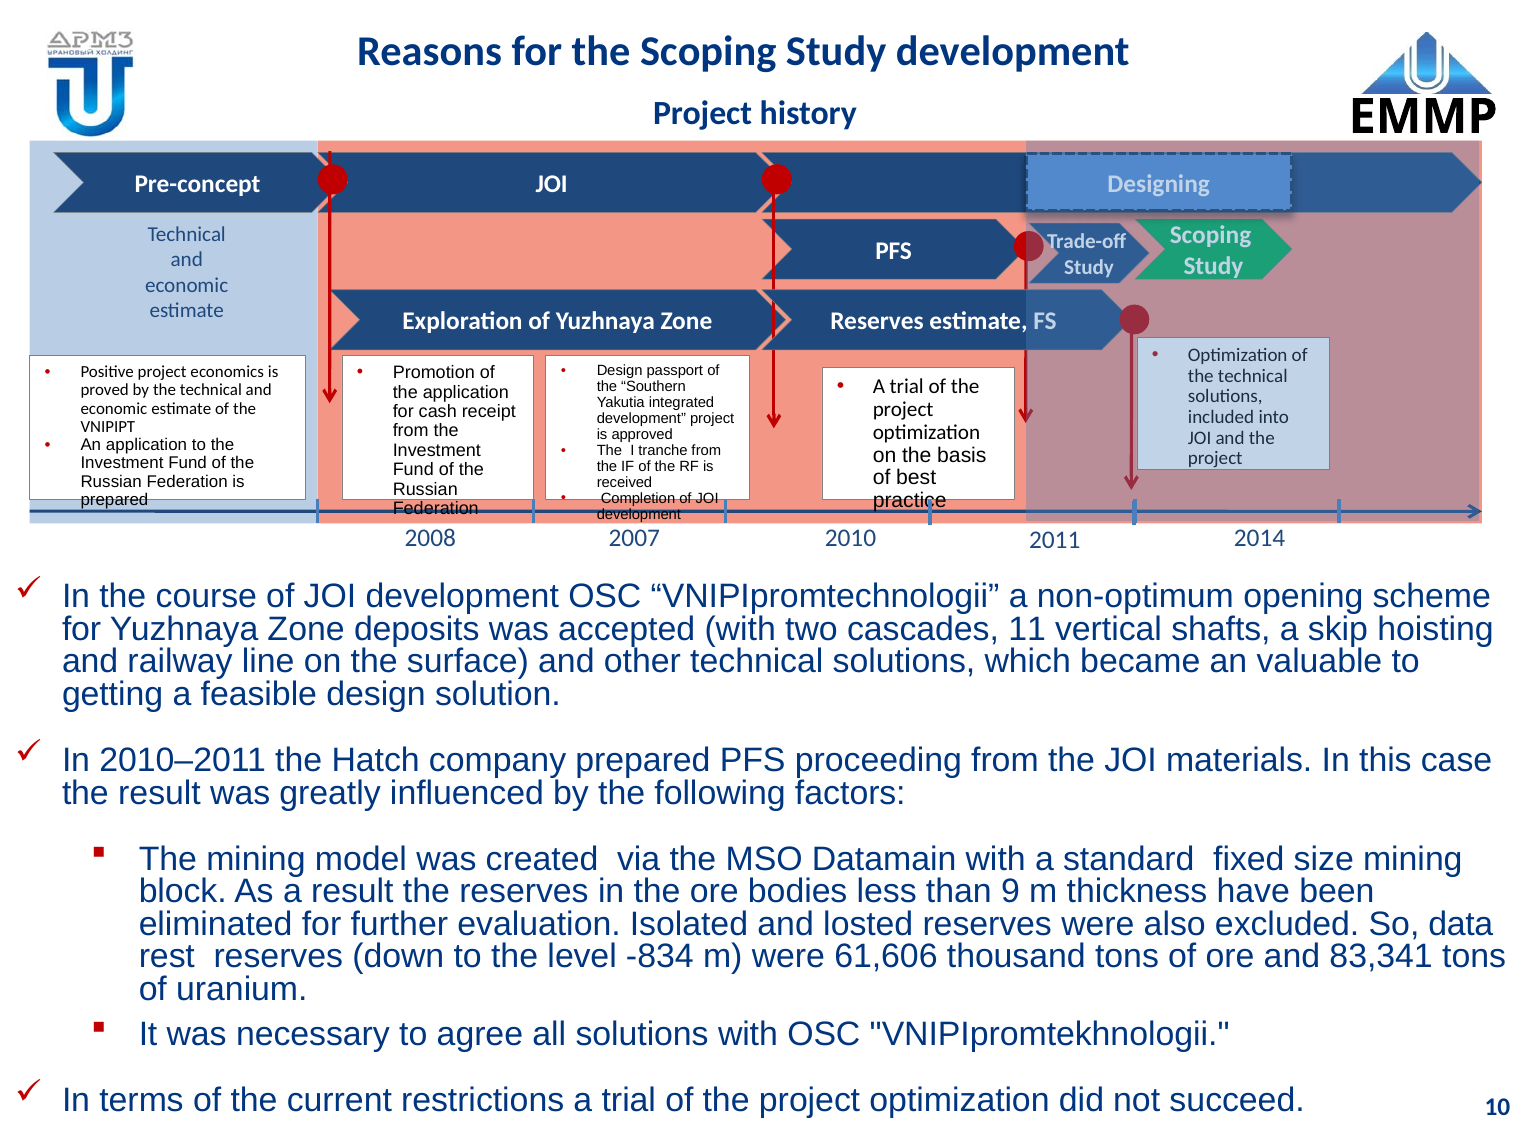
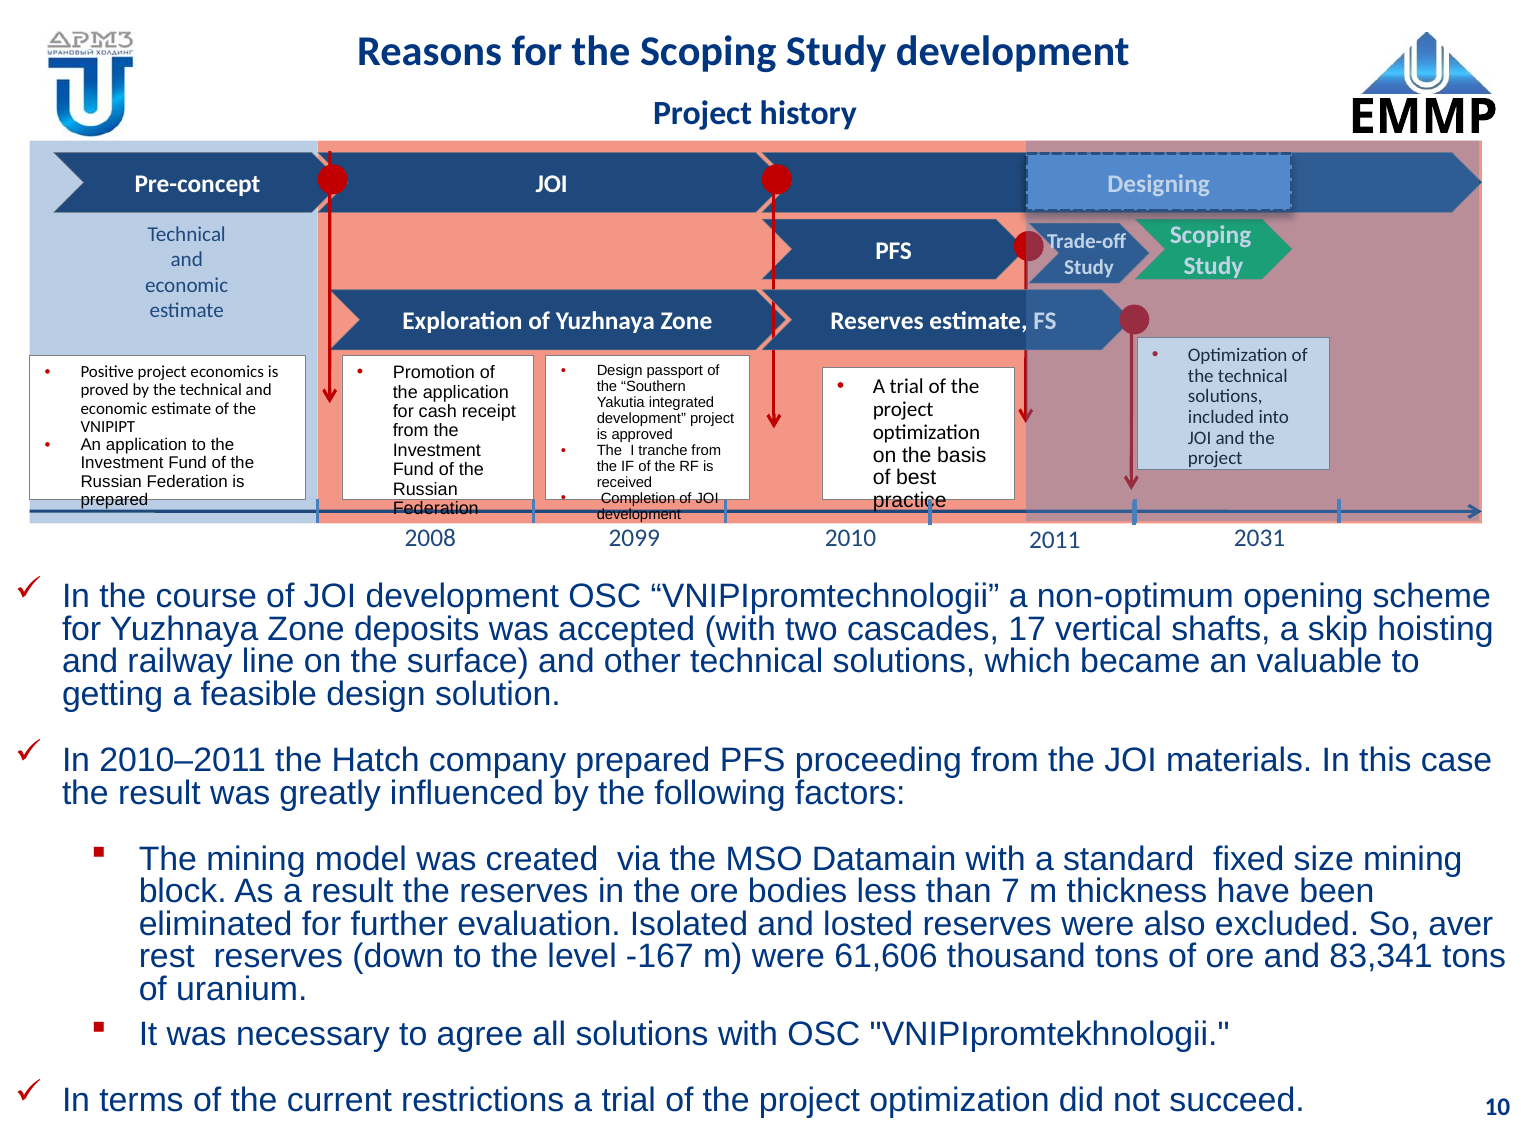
2007: 2007 -> 2099 (634, 538)
2014: 2014 -> 2031 (1260, 538)
11: 11 -> 17 (1027, 629)
9: 9 -> 7 (1010, 891)
data: data -> aver (1461, 924)
-834: -834 -> -167 (660, 957)
